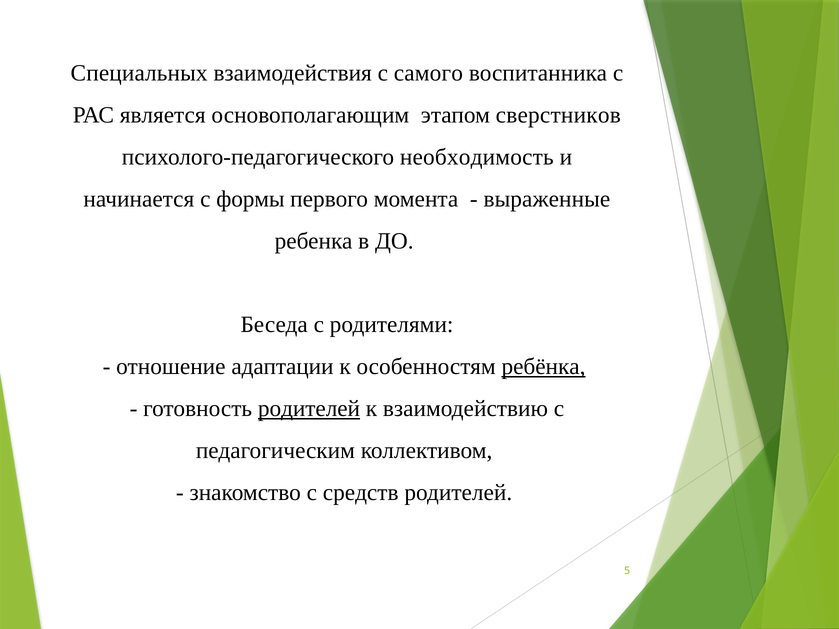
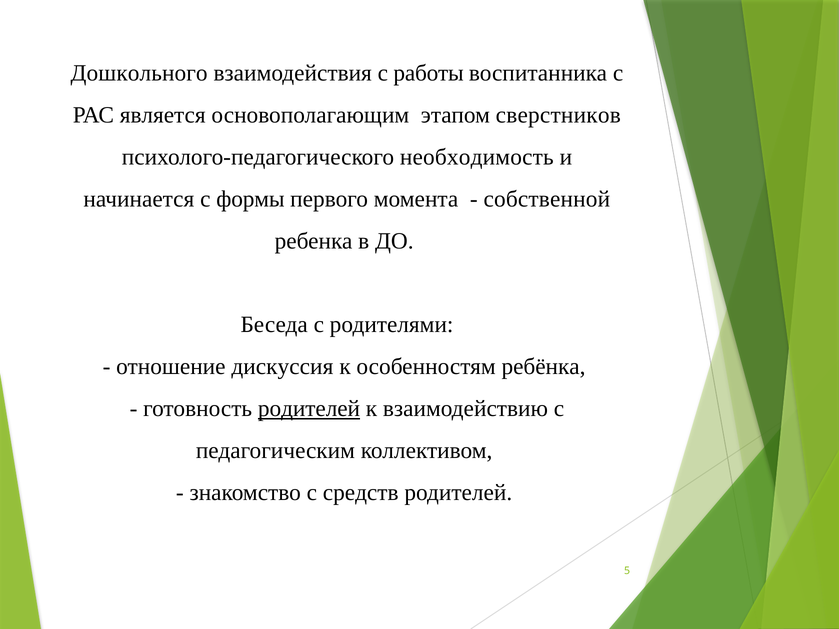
Специальных: Специальных -> Дошкольного (139, 73)
самого: самого -> работы (429, 73)
выраженные: выраженные -> собственной (547, 199)
адаптации: адаптации -> дискуссия (282, 367)
ребёнка underline: present -> none (543, 367)
